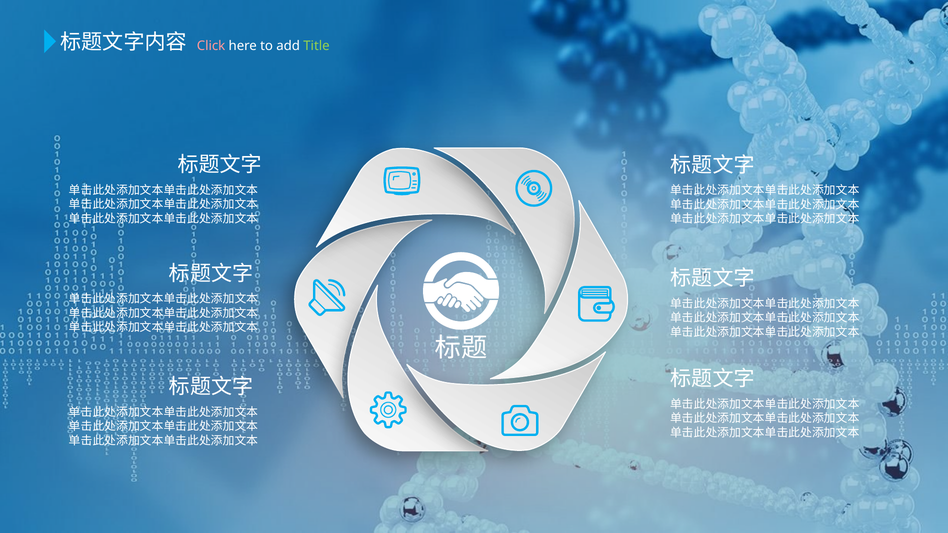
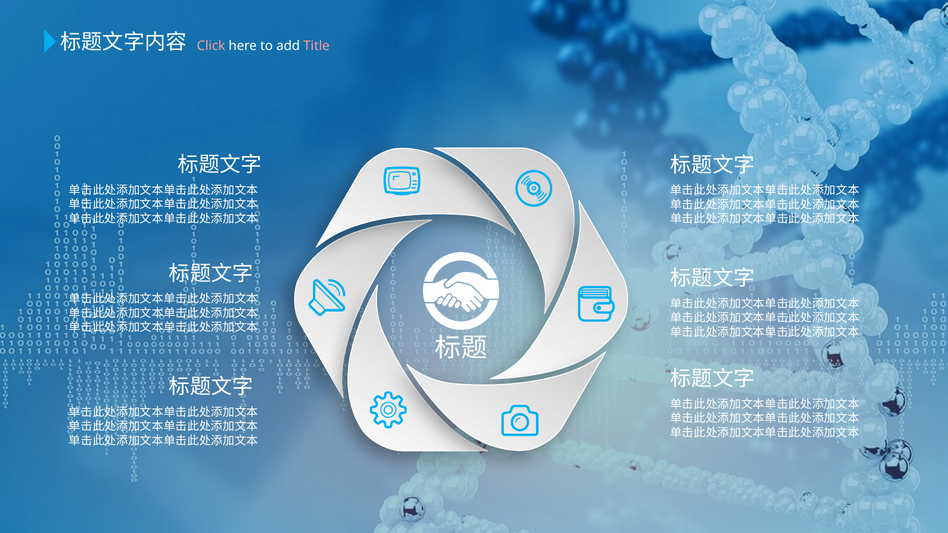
Title colour: light green -> pink (316, 46)
